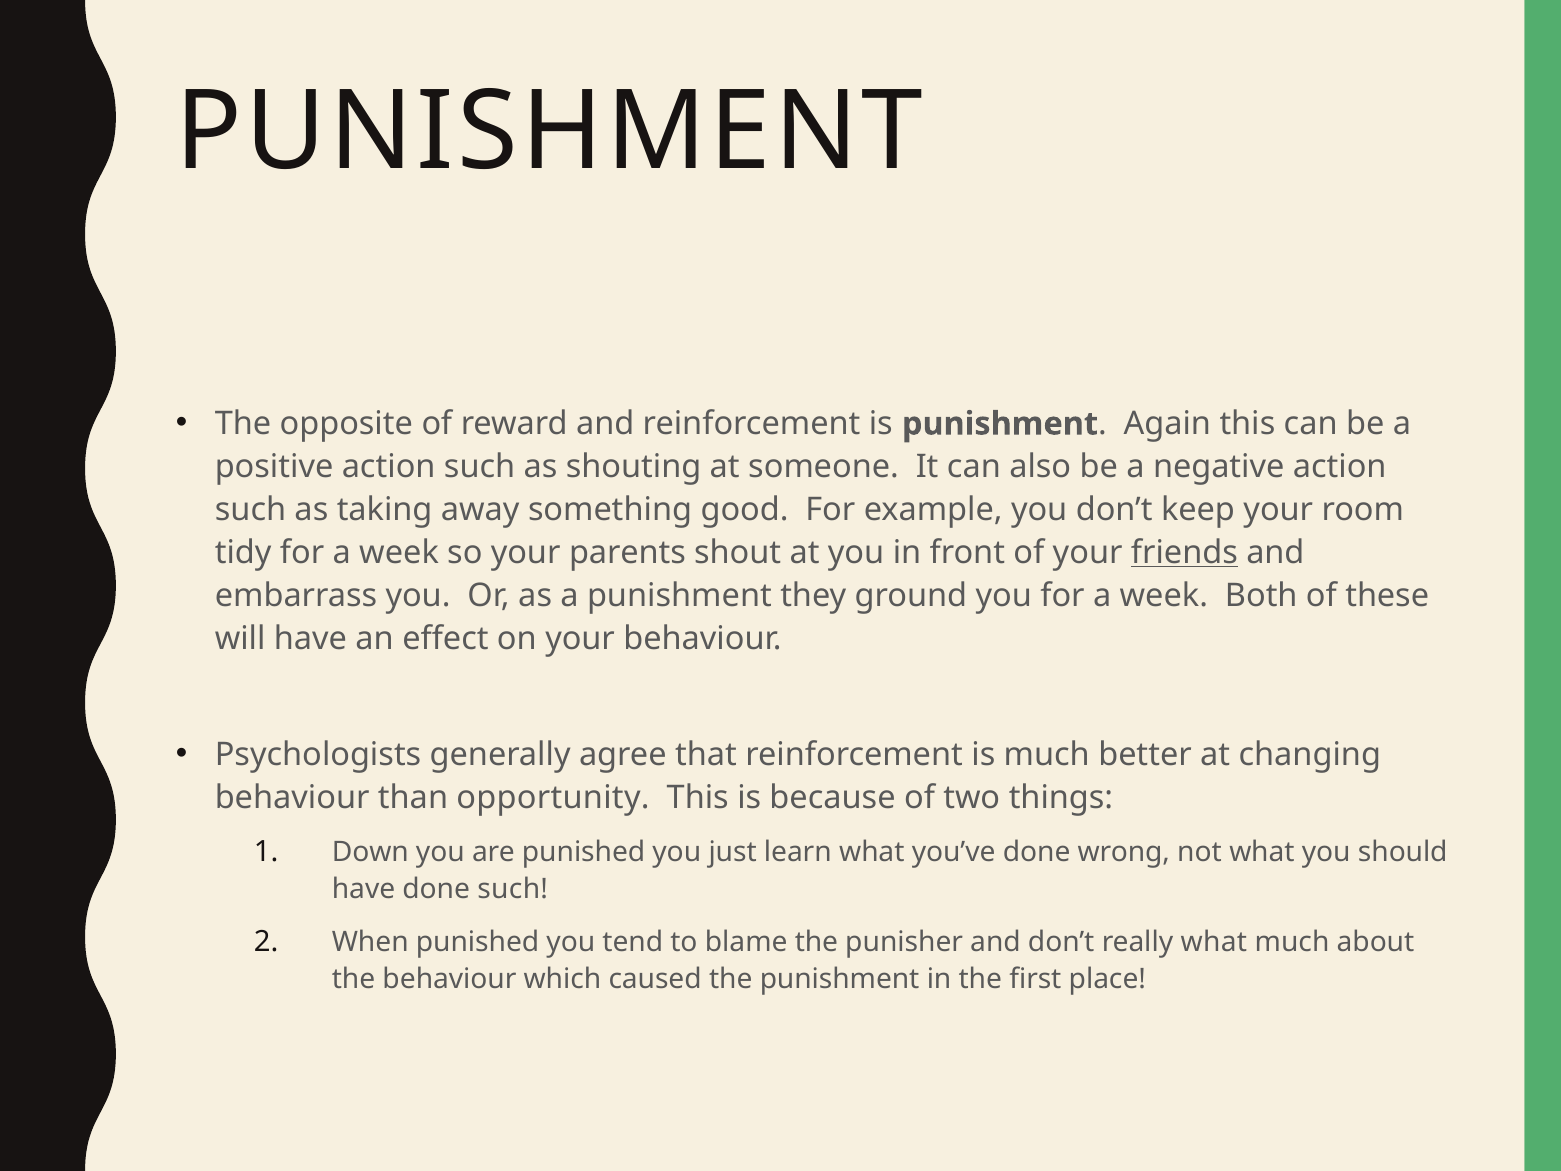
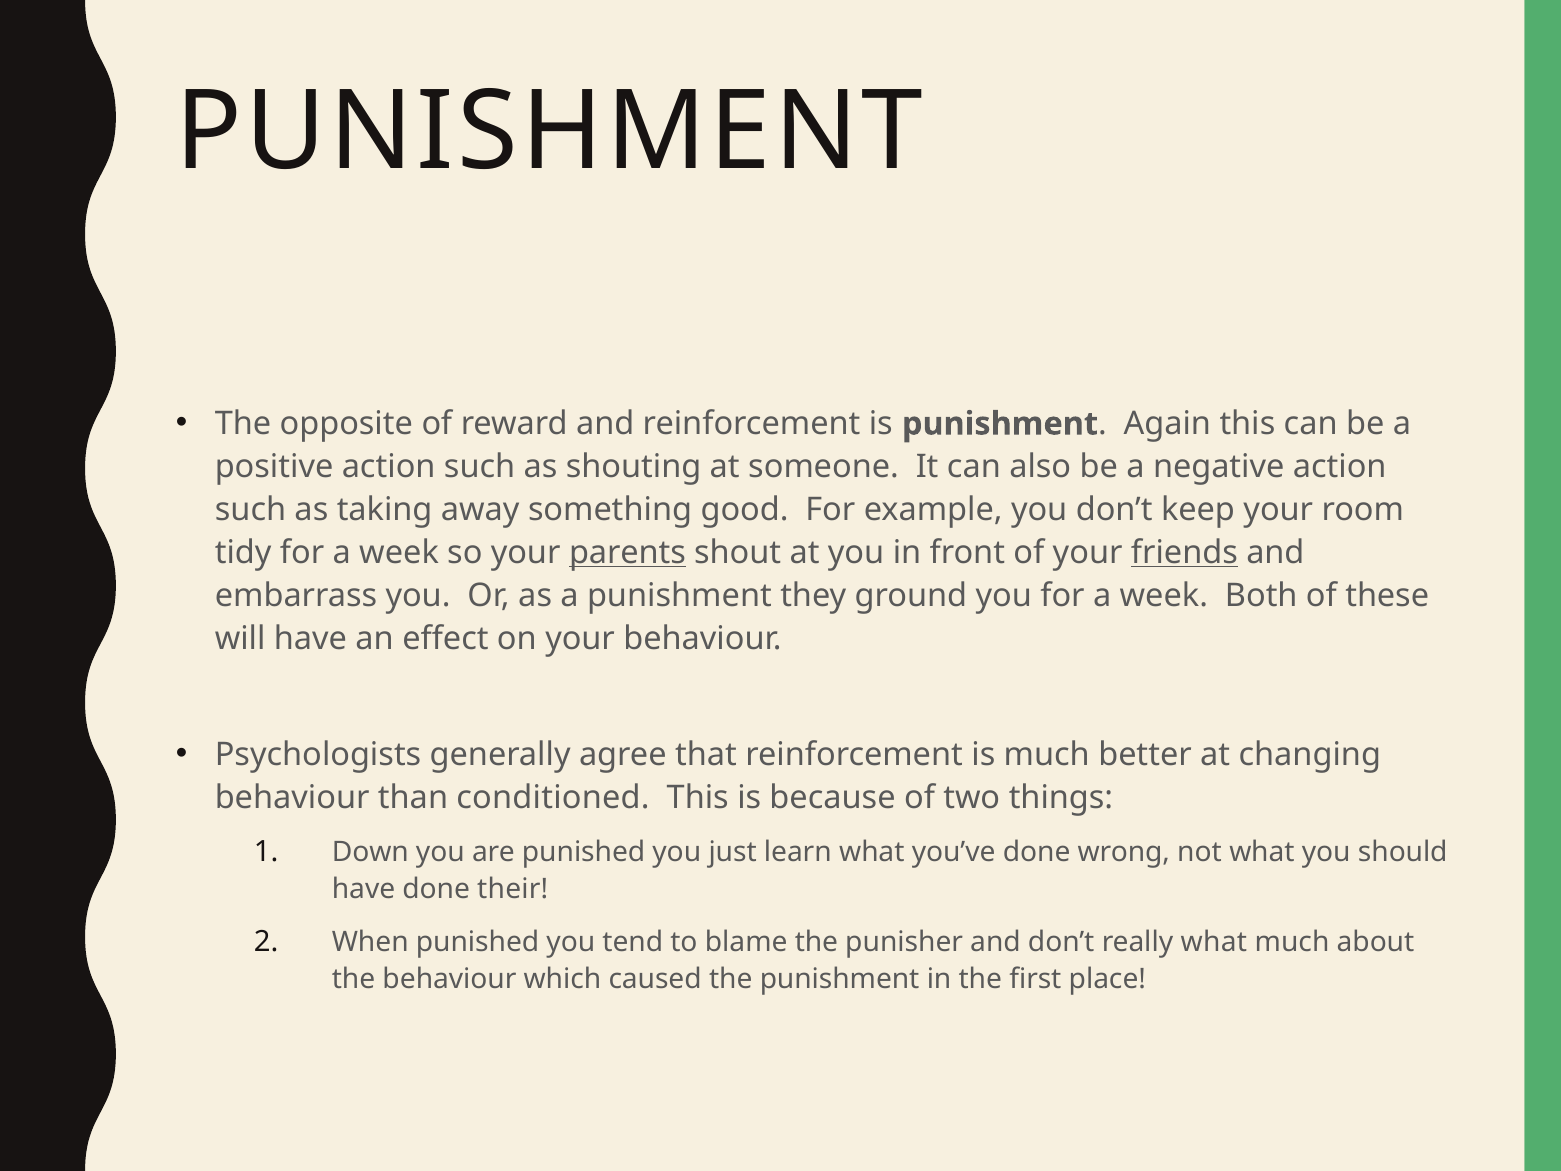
parents underline: none -> present (627, 552)
opportunity: opportunity -> conditioned (553, 797)
done such: such -> their (513, 889)
